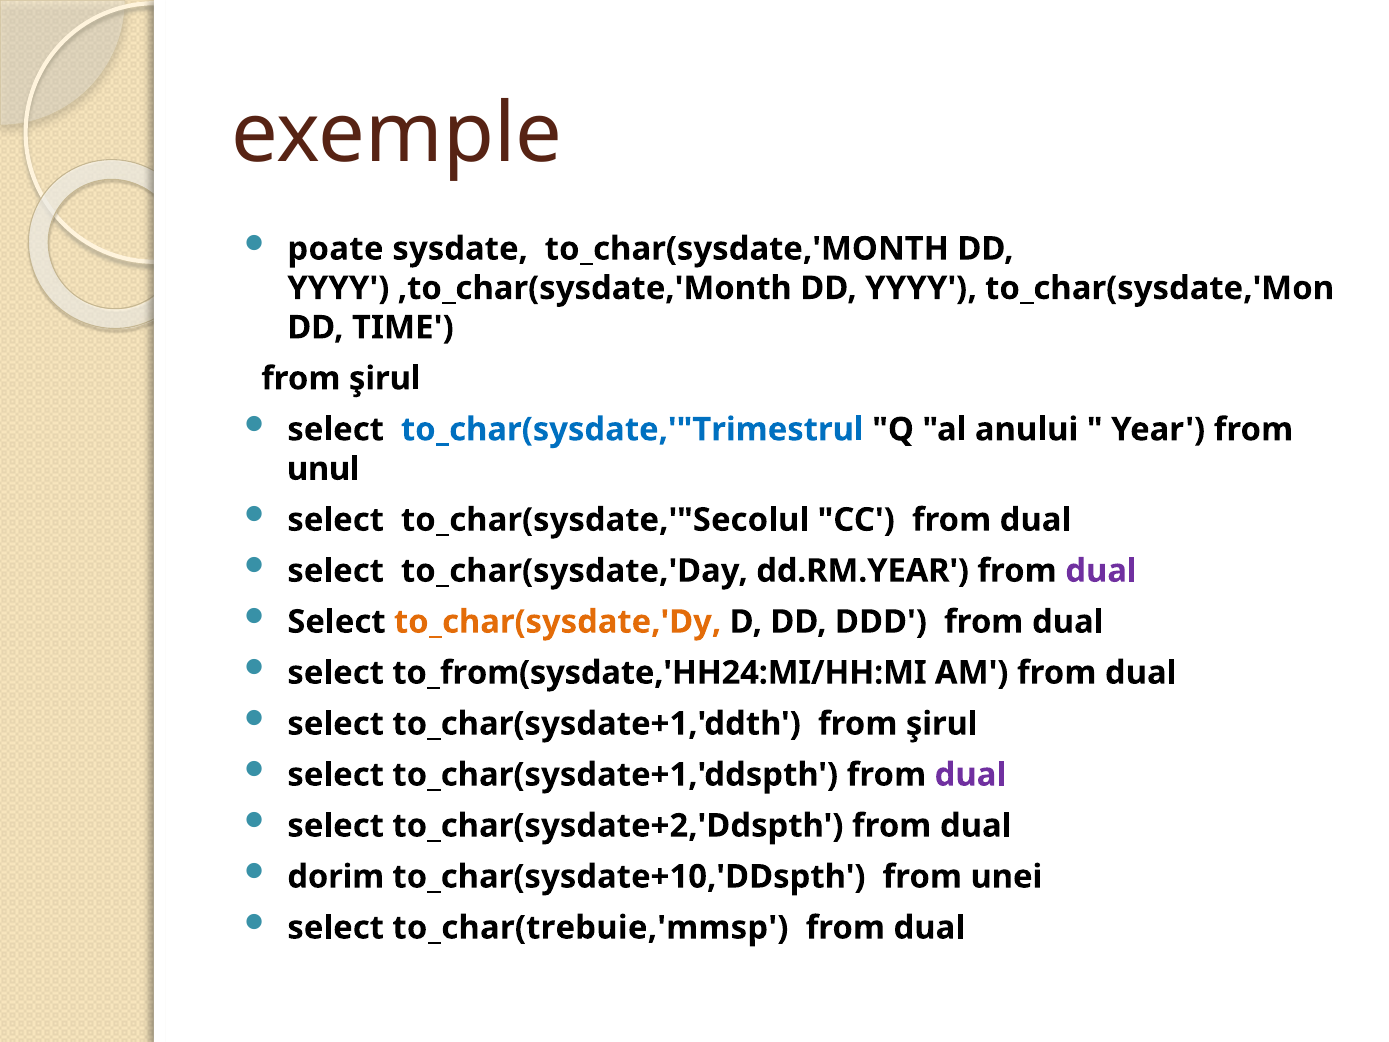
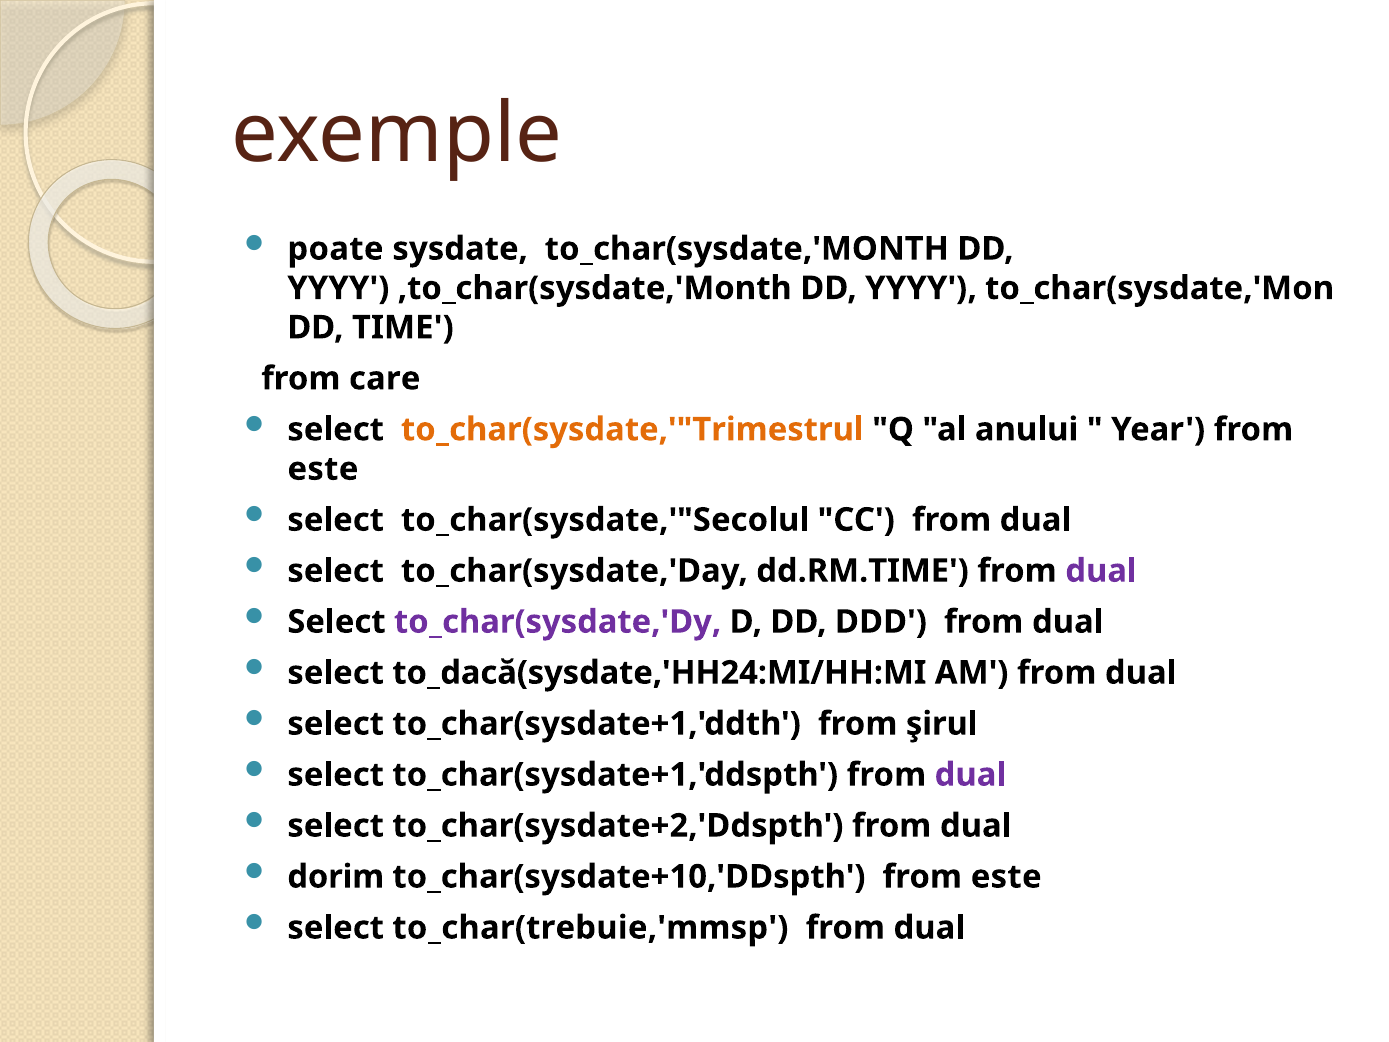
şirul: şirul -> care (385, 378)
to_char(sysdate,'"Trimestrul colour: blue -> orange (632, 429)
unul: unul -> este (323, 469)
dd.RM.YEAR: dd.RM.YEAR -> dd.RM.TIME (863, 571)
to_char(sysdate,'Dy colour: orange -> purple (558, 622)
to_from(sysdate,'HH24:MI/HH:MI: to_from(sysdate,'HH24:MI/HH:MI -> to_dacă(sysdate,'HH24:MI/HH:MI (659, 673)
to_char(sysdate+10,'DDspth from unei: unei -> este (1006, 877)
